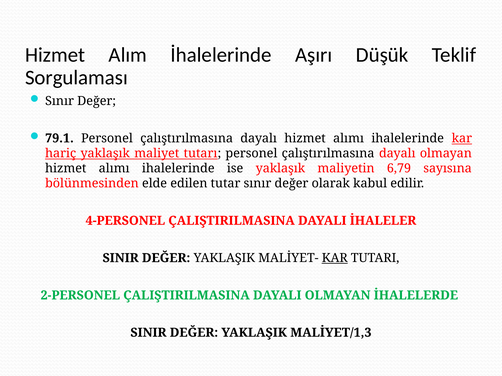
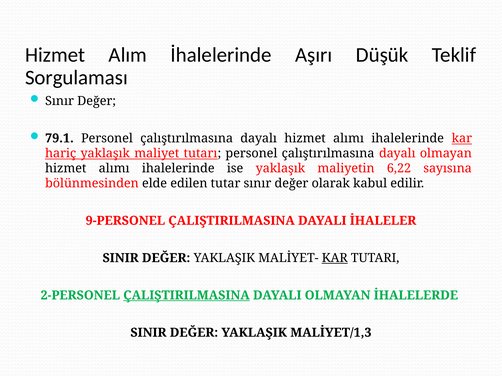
6,79: 6,79 -> 6,22 (399, 169)
4-PERSONEL: 4-PERSONEL -> 9-PERSONEL (125, 221)
ÇALIŞTIRILMASINA underline: none -> present (186, 296)
